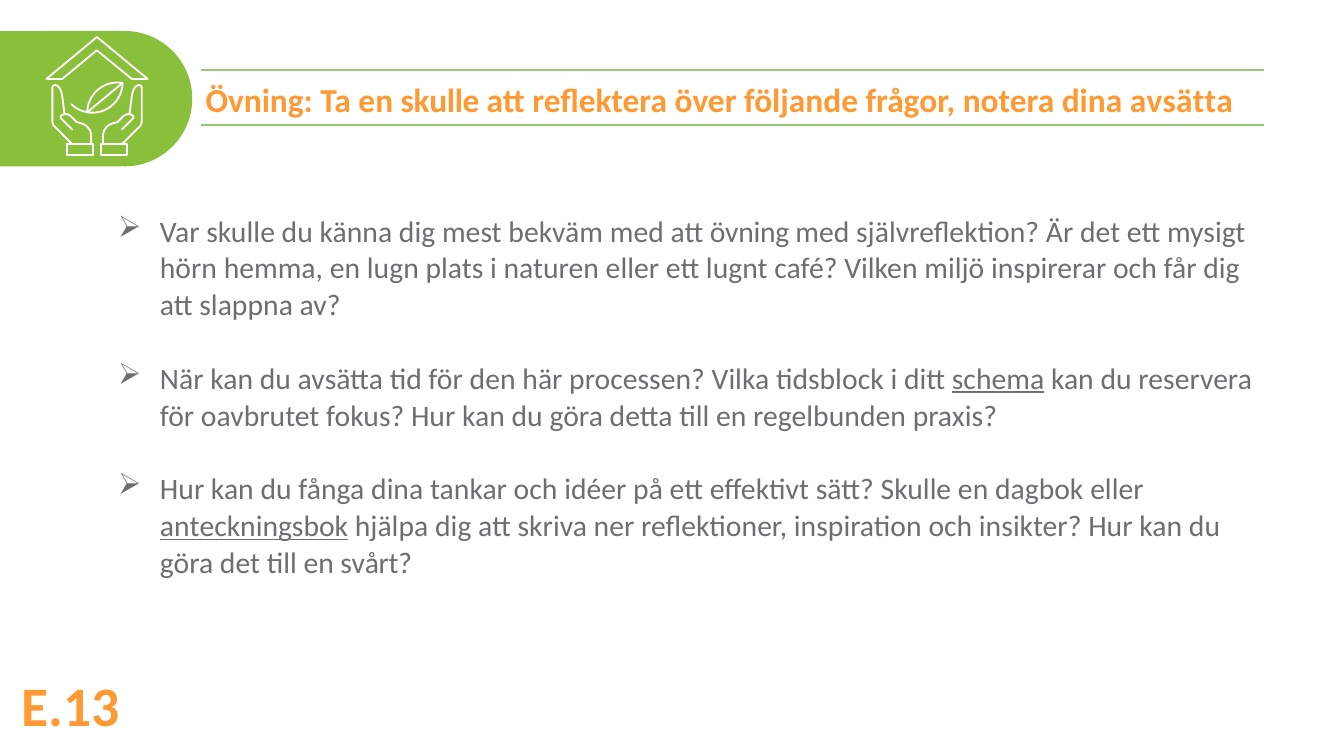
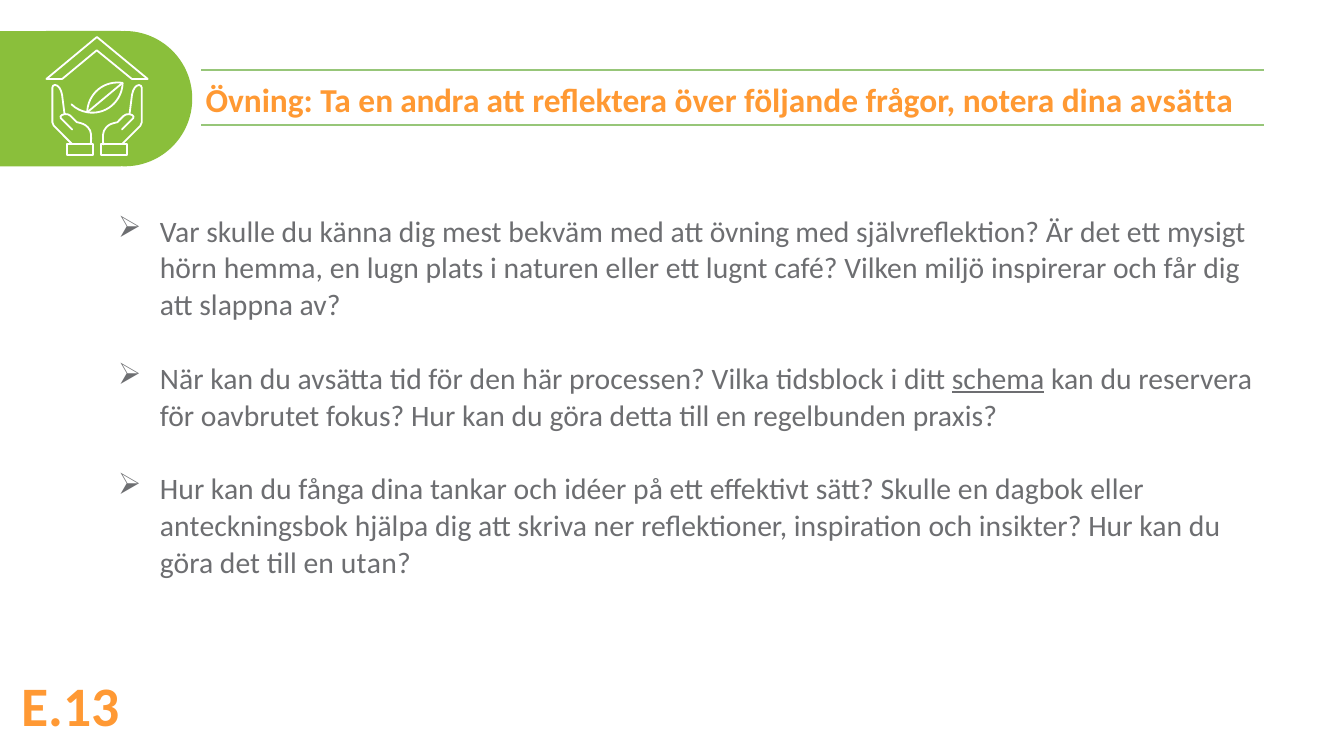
en skulle: skulle -> andra (440, 102)
anteckningsbok underline: present -> none (254, 526)
svårt: svårt -> utan (376, 563)
